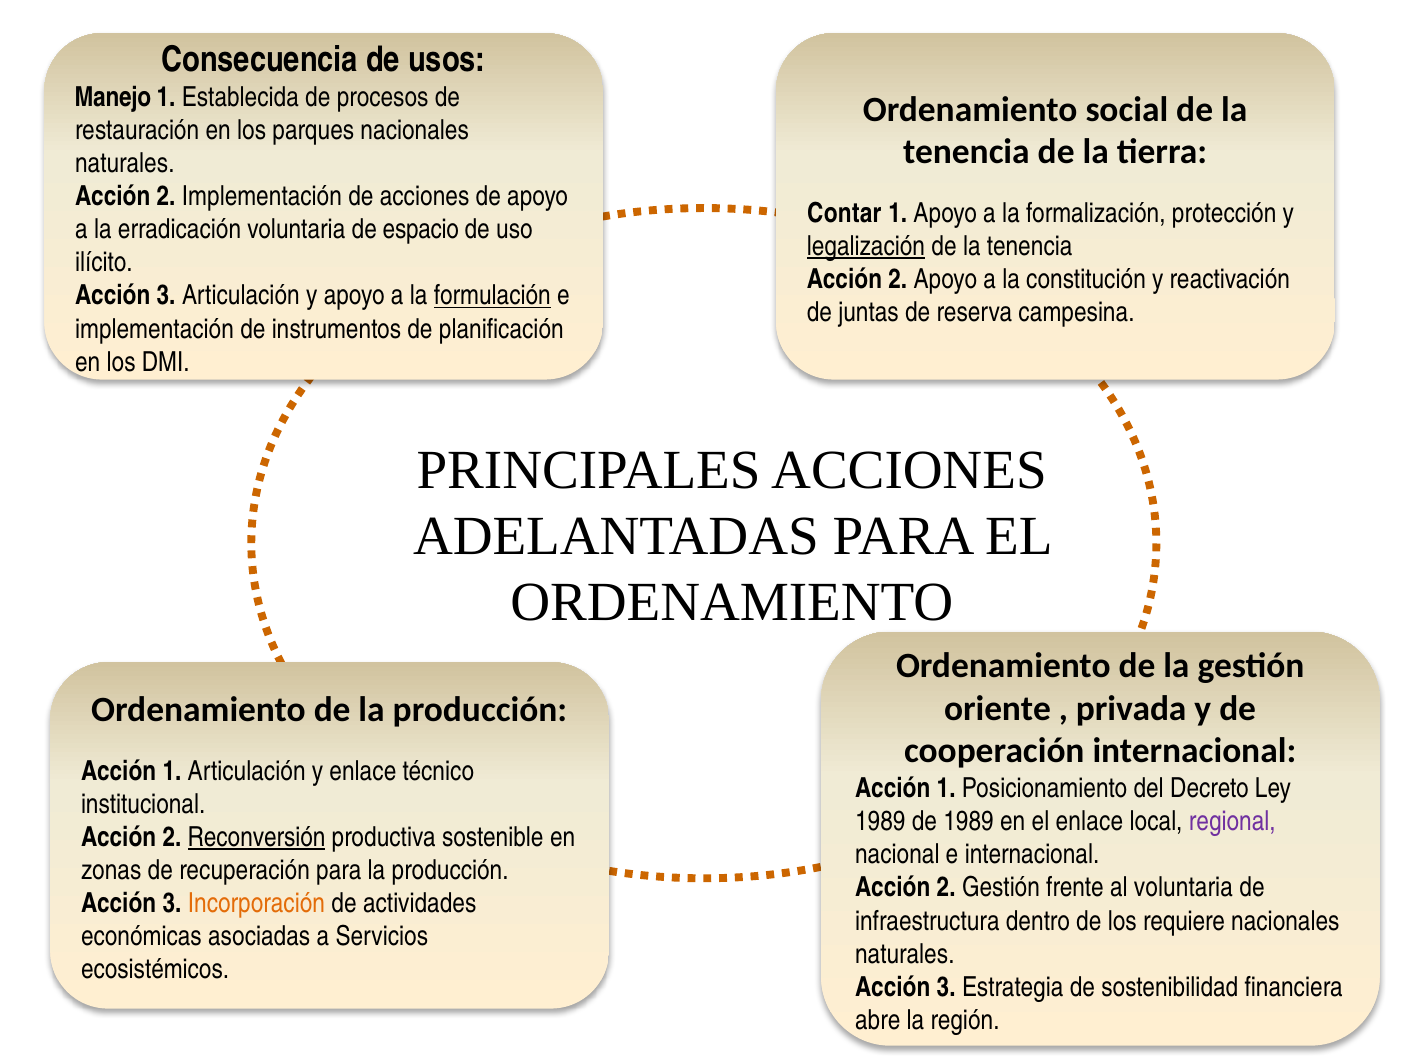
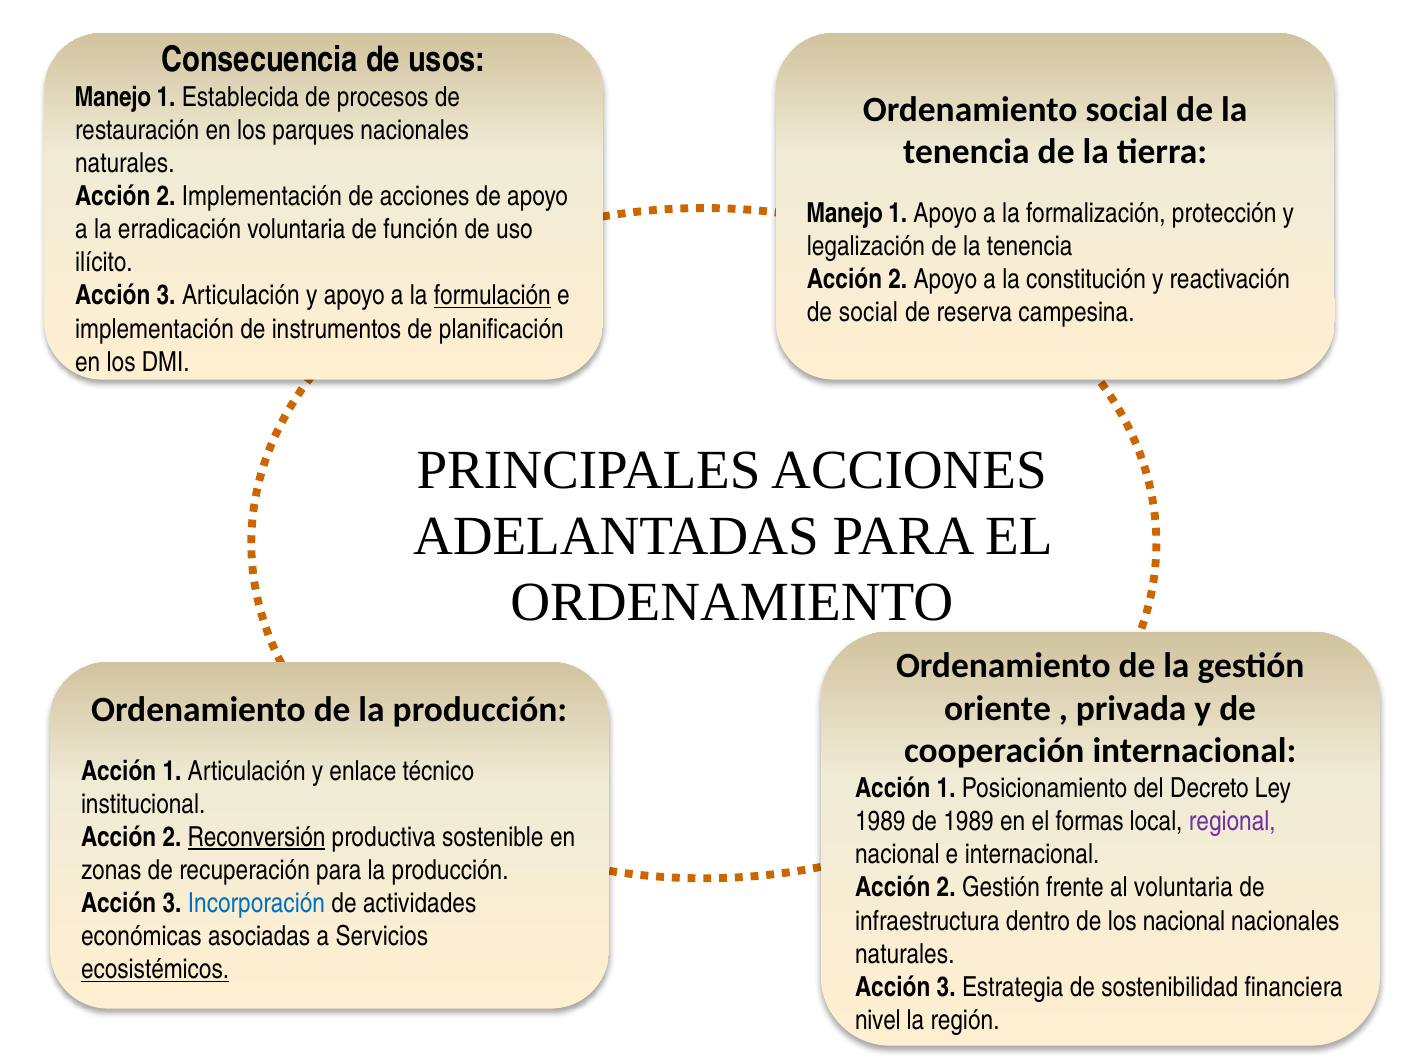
Contar: Contar -> Manejo (845, 213)
espacio: espacio -> función (421, 230)
legalización underline: present -> none (866, 246)
de juntas: juntas -> social (868, 312)
el enlace: enlace -> formas (1090, 822)
Incorporación colour: orange -> blue (256, 904)
los requiere: requiere -> nacional (1184, 921)
ecosistémicos underline: none -> present (155, 970)
abre: abre -> nivel (878, 1021)
